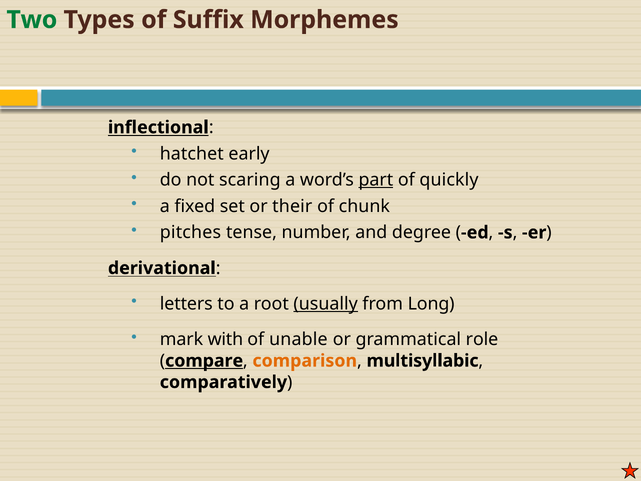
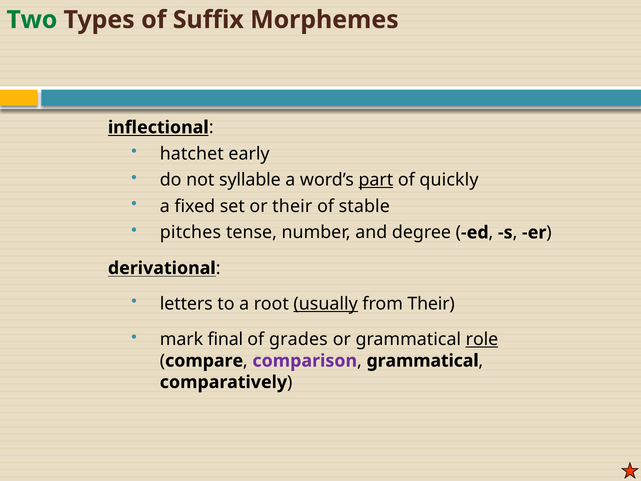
scaring: scaring -> syllable (250, 180)
chunk: chunk -> stable (364, 206)
from Long: Long -> Their (431, 304)
with: with -> final (225, 339)
unable: unable -> grades (298, 339)
role underline: none -> present (482, 339)
compare underline: present -> none (204, 361)
comparison colour: orange -> purple (305, 361)
multisyllabic: multisyllabic -> grammatical (423, 361)
